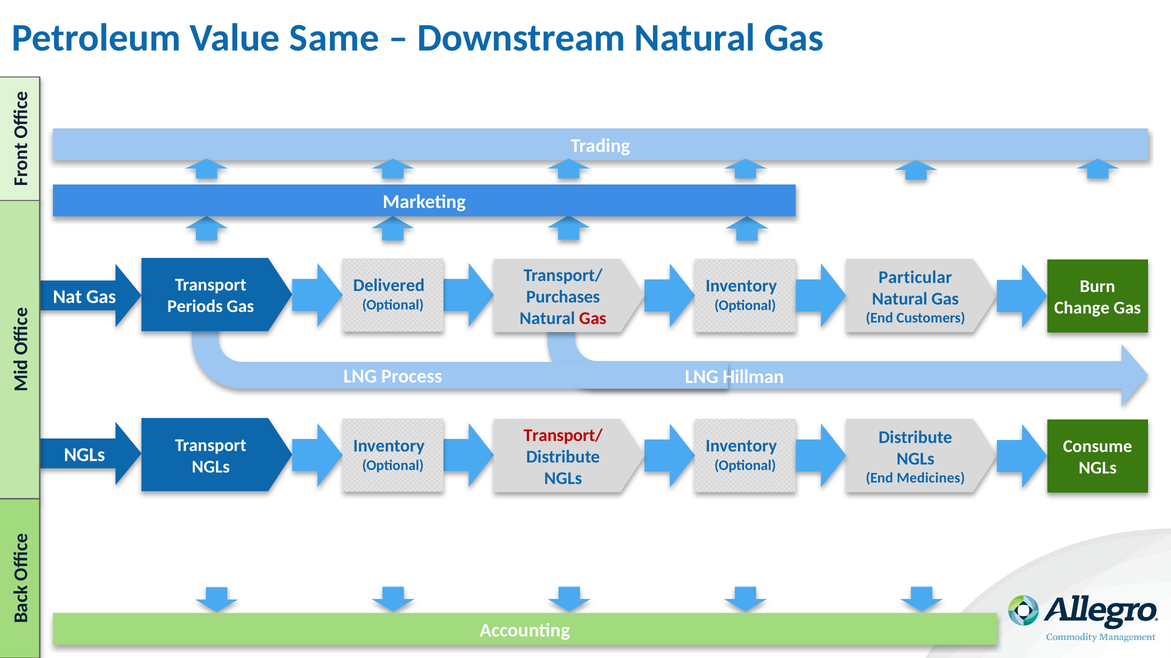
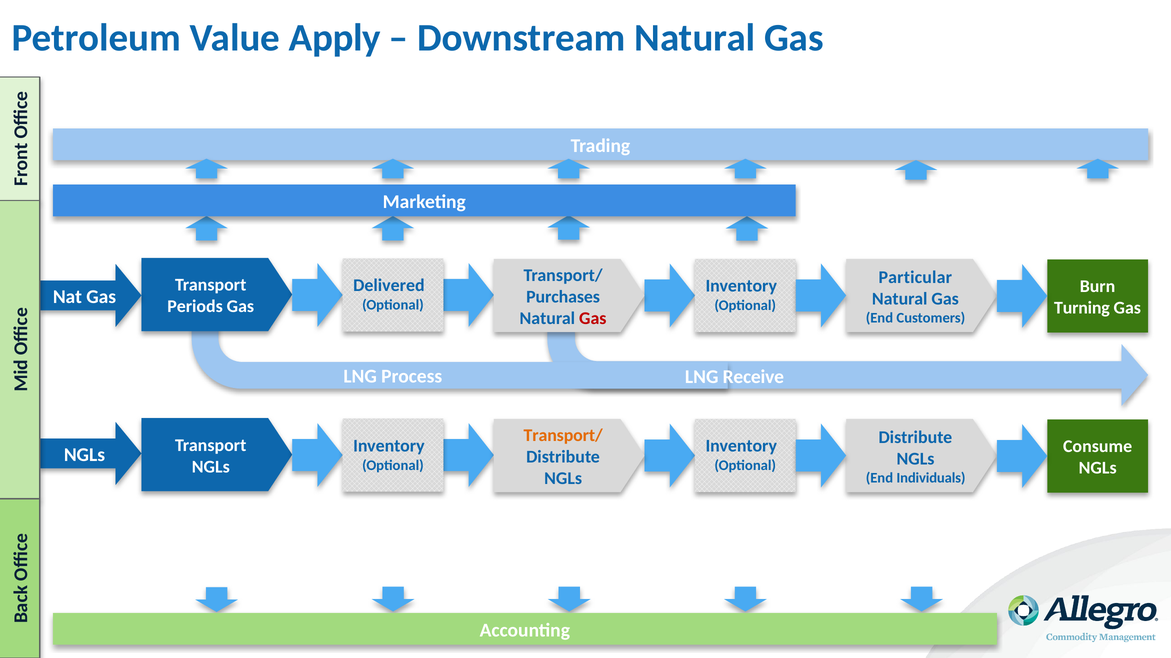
Same: Same -> Apply (335, 38)
Change: Change -> Turning (1082, 308)
Hillman: Hillman -> Receive (753, 377)
Transport/ colour: red -> orange (563, 436)
Medicines: Medicines -> Individuals (931, 479)
